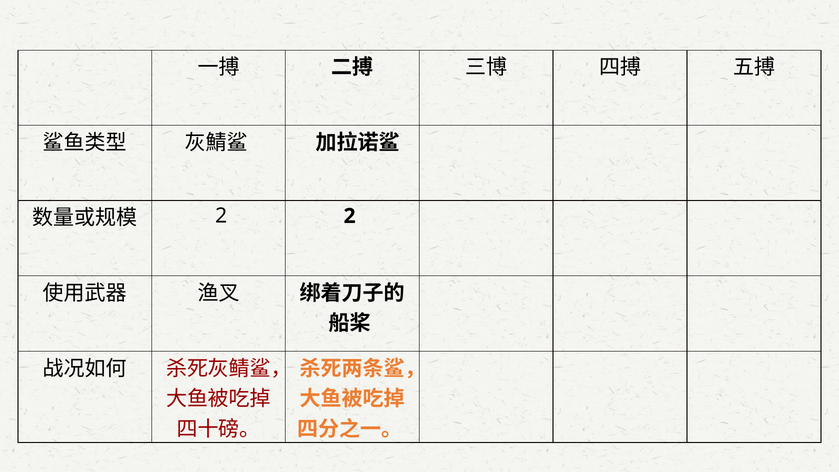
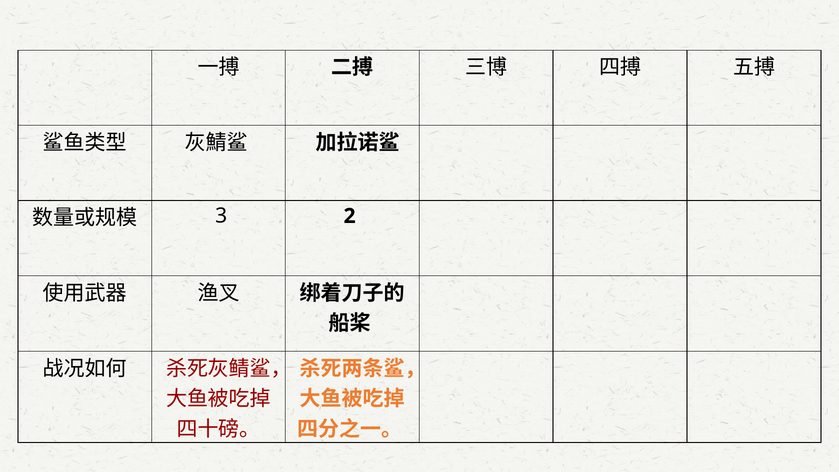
2: 2 -> 3 (221, 216)
